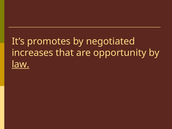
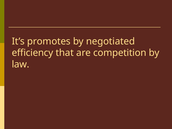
increases: increases -> efficiency (32, 53)
opportunity: opportunity -> competition (120, 53)
law underline: present -> none (21, 64)
